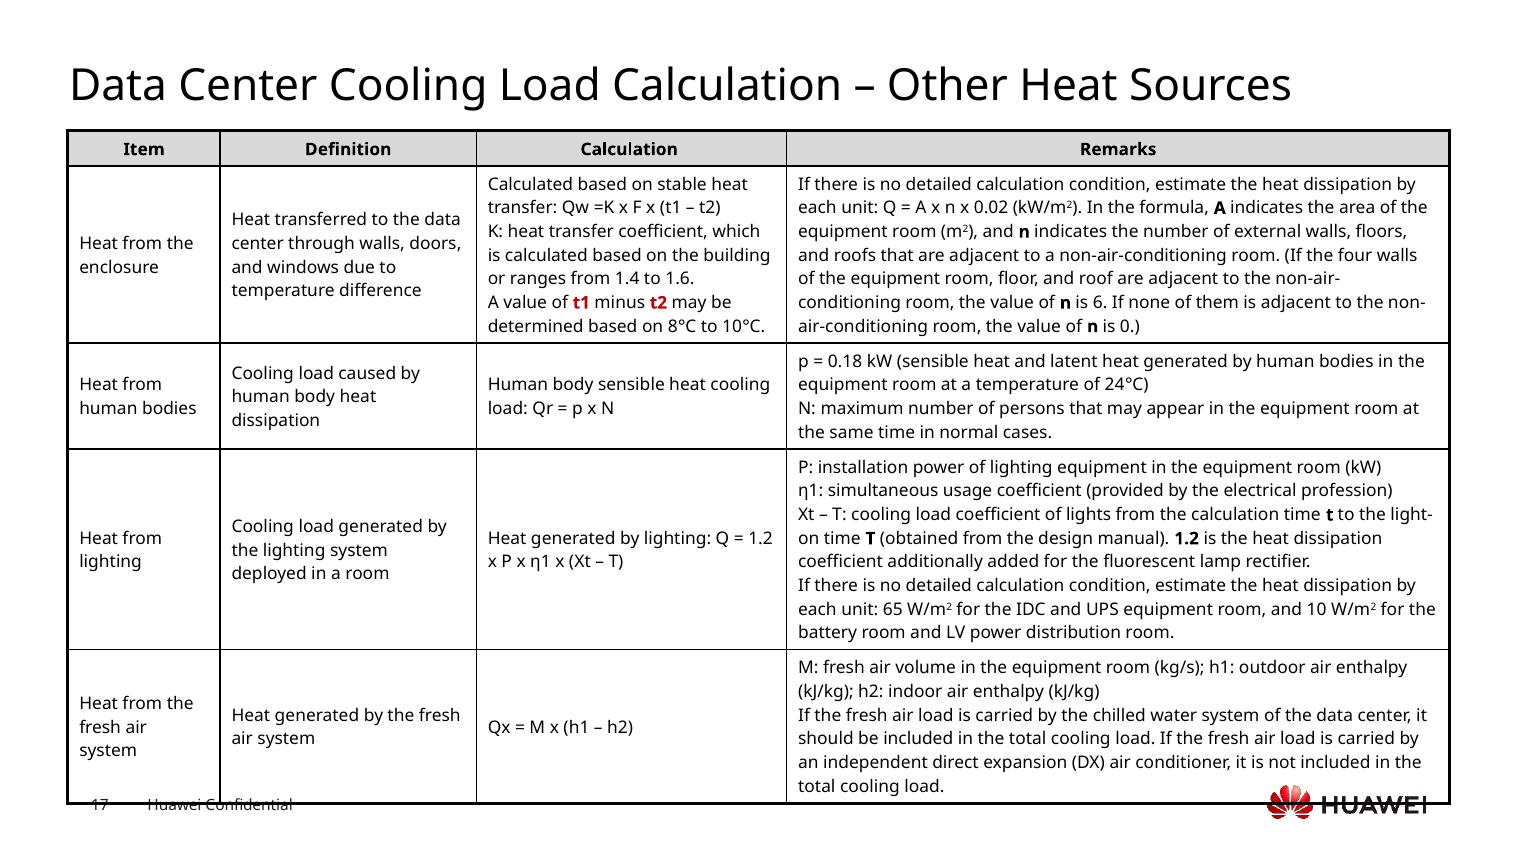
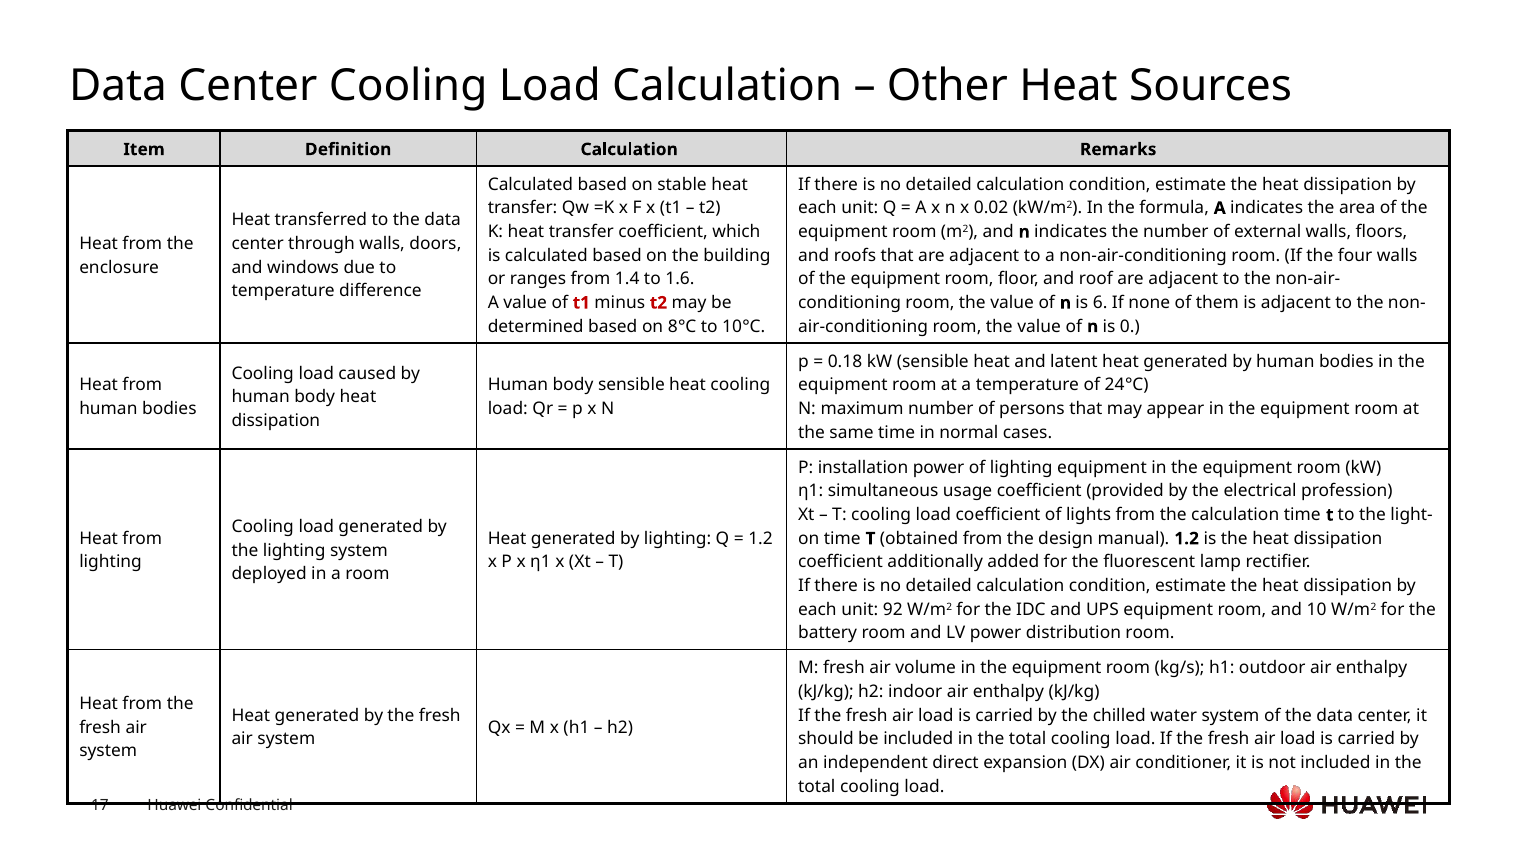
65: 65 -> 92 (893, 610)
